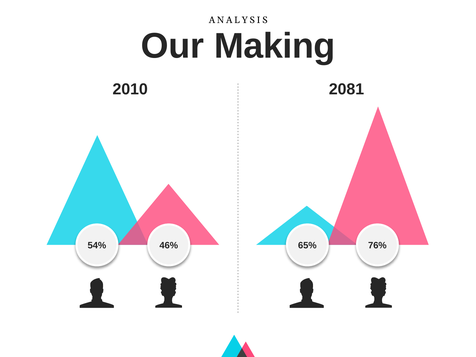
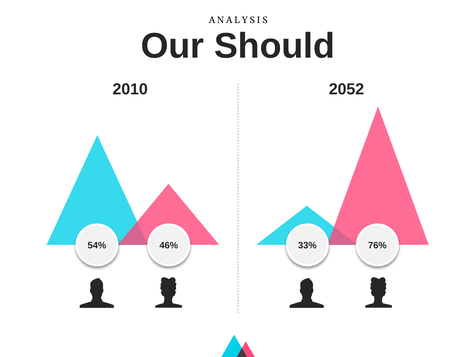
Making: Making -> Should (275, 46)
2081: 2081 -> 2052 (346, 89)
65%: 65% -> 33% (307, 246)
